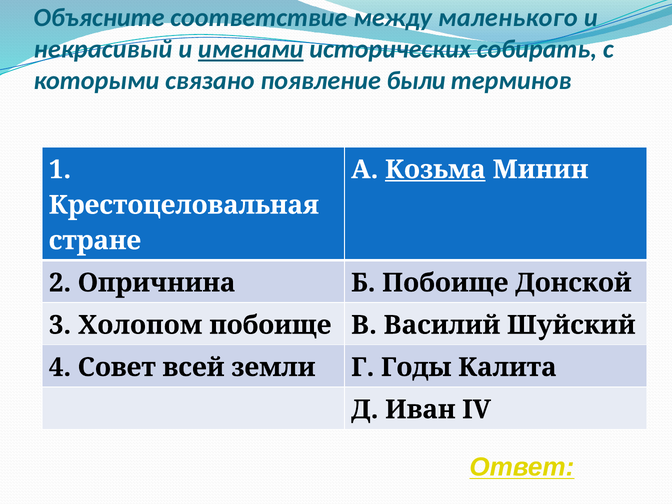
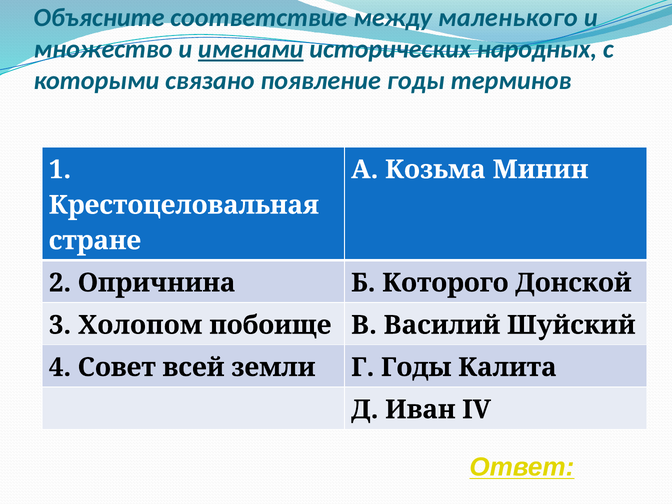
некрасивый: некрасивый -> множество (103, 49)
собирать: собирать -> народных (537, 49)
появление были: были -> годы (416, 81)
Козьма underline: present -> none (435, 170)
Б Побоище: Побоище -> Которого (445, 283)
